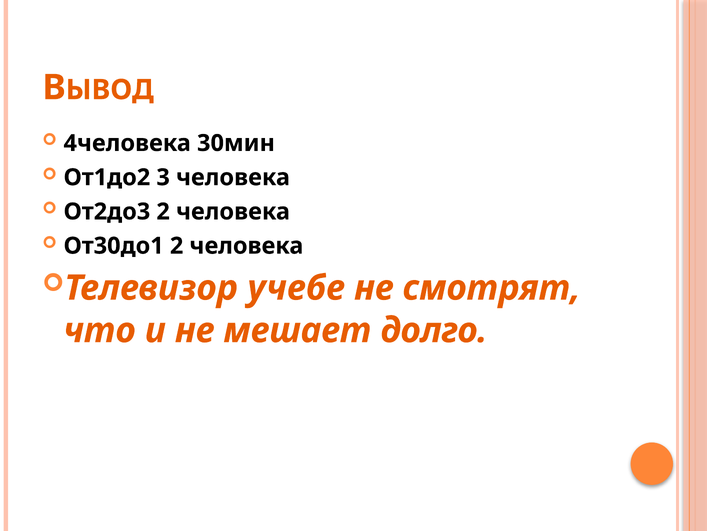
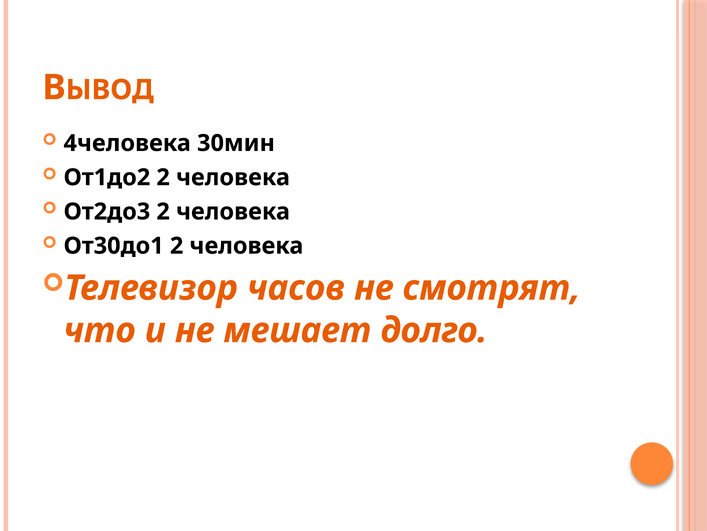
От1до2 3: 3 -> 2 (163, 177)
учебе: учебе -> часов (296, 288)
